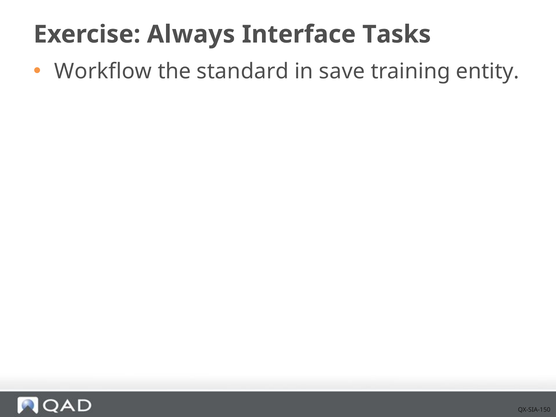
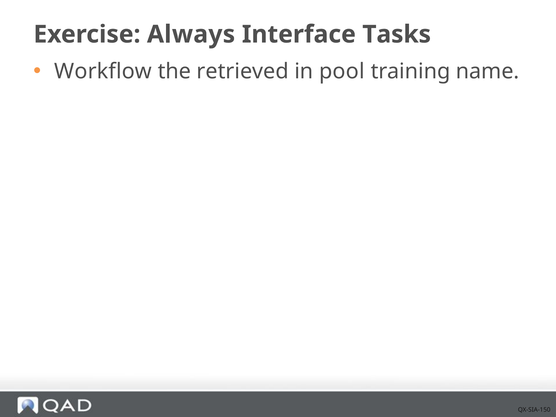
standard: standard -> retrieved (243, 71)
save: save -> pool (342, 71)
entity: entity -> name (488, 71)
